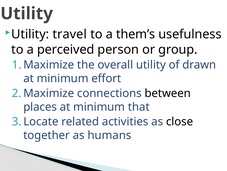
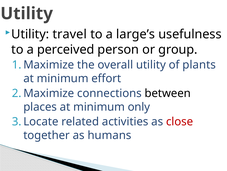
them’s: them’s -> large’s (136, 34)
drawn: drawn -> plants (199, 65)
that: that -> only (139, 106)
close colour: black -> red (180, 121)
